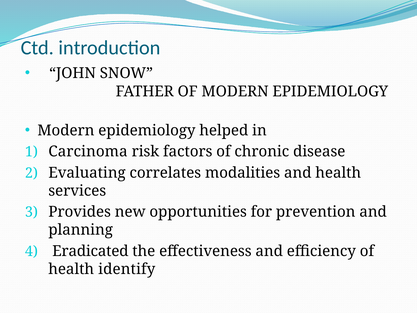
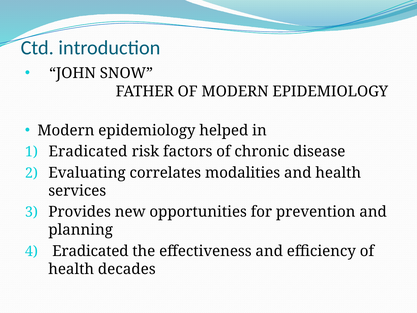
Carcinoma: Carcinoma -> Eradicated (88, 152)
identify: identify -> decades (127, 269)
